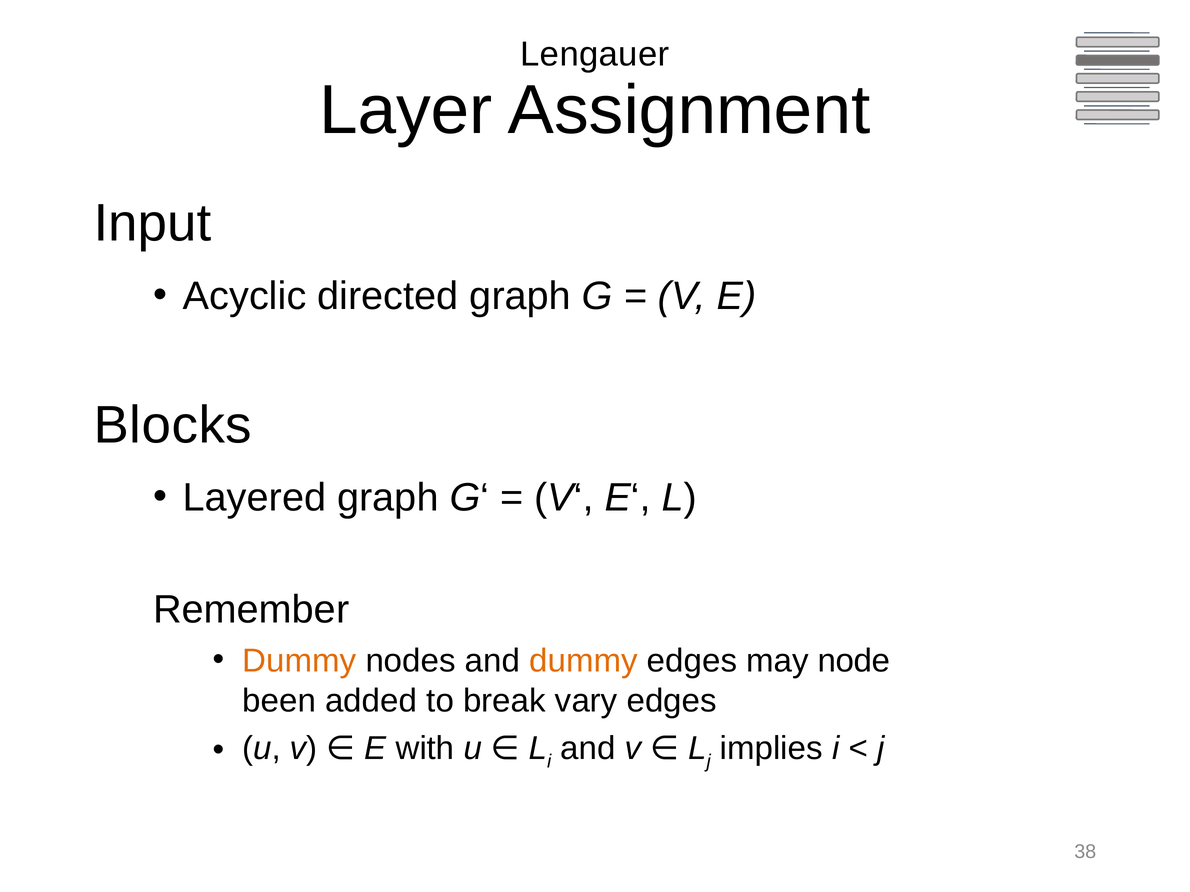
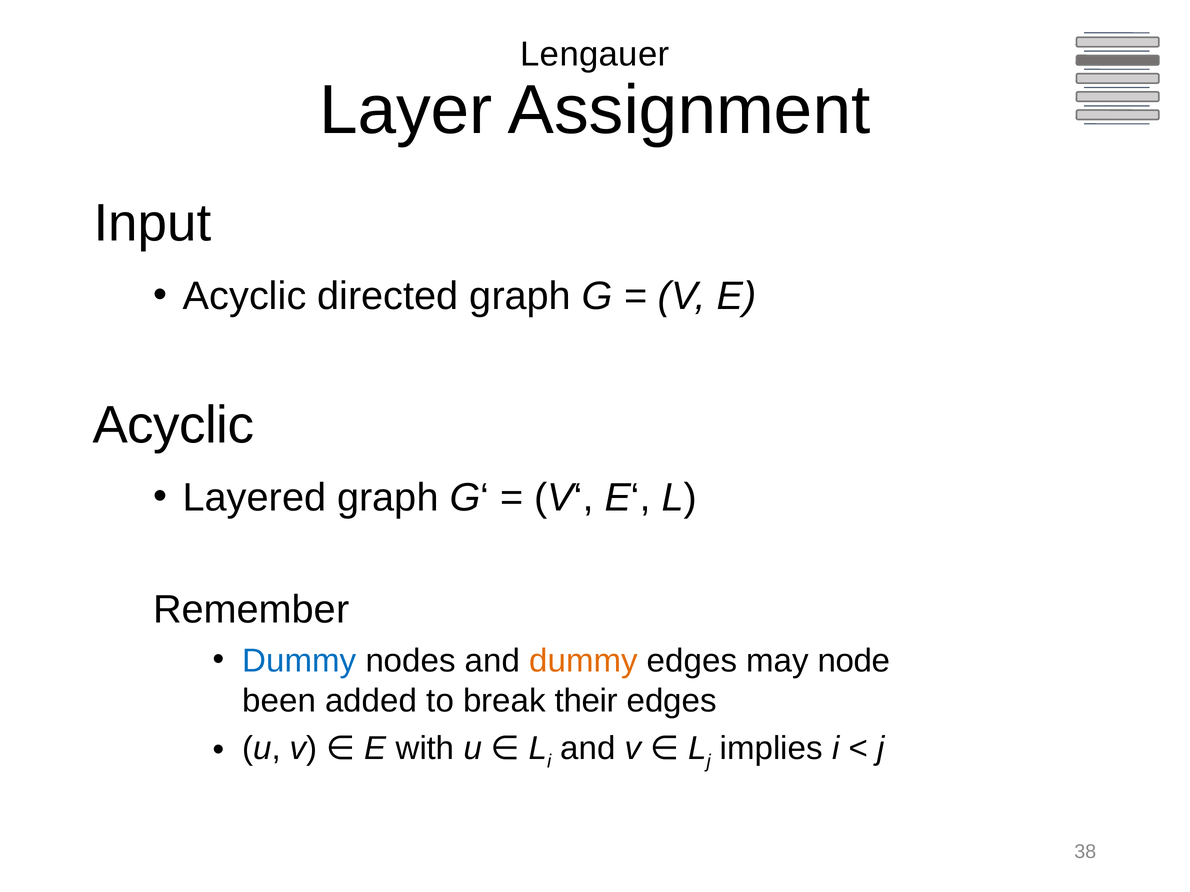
Blocks: Blocks -> Acyclic (173, 425)
Dummy colour: orange -> blue (299, 661)
vary: vary -> their (586, 701)
